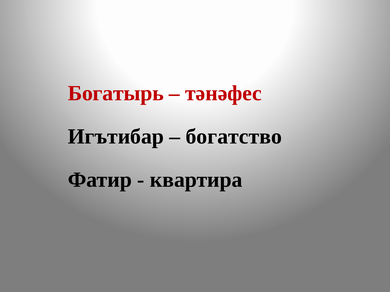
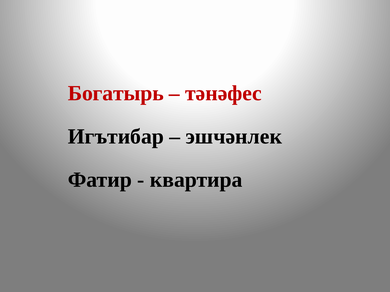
богатство: богатство -> эшчәнлек (234, 137)
